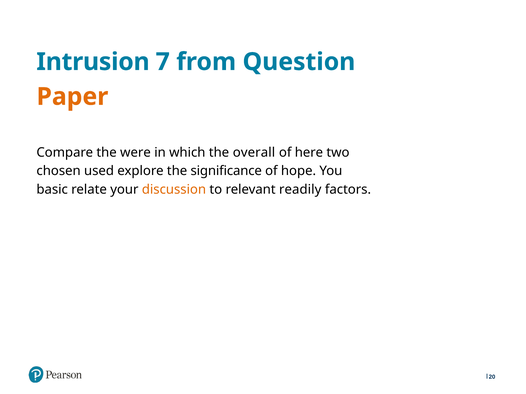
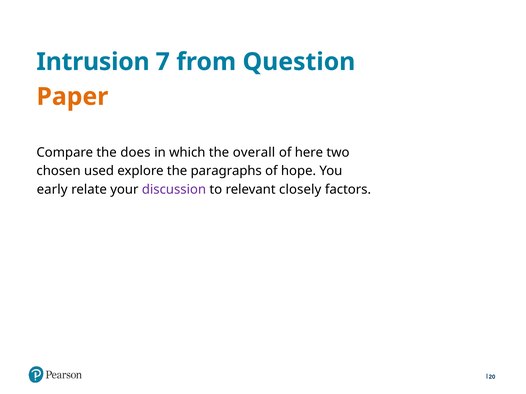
were: were -> does (135, 153)
significance: significance -> paragraphs (226, 171)
basic: basic -> early (52, 190)
discussion colour: orange -> purple (174, 190)
readily: readily -> closely (300, 190)
